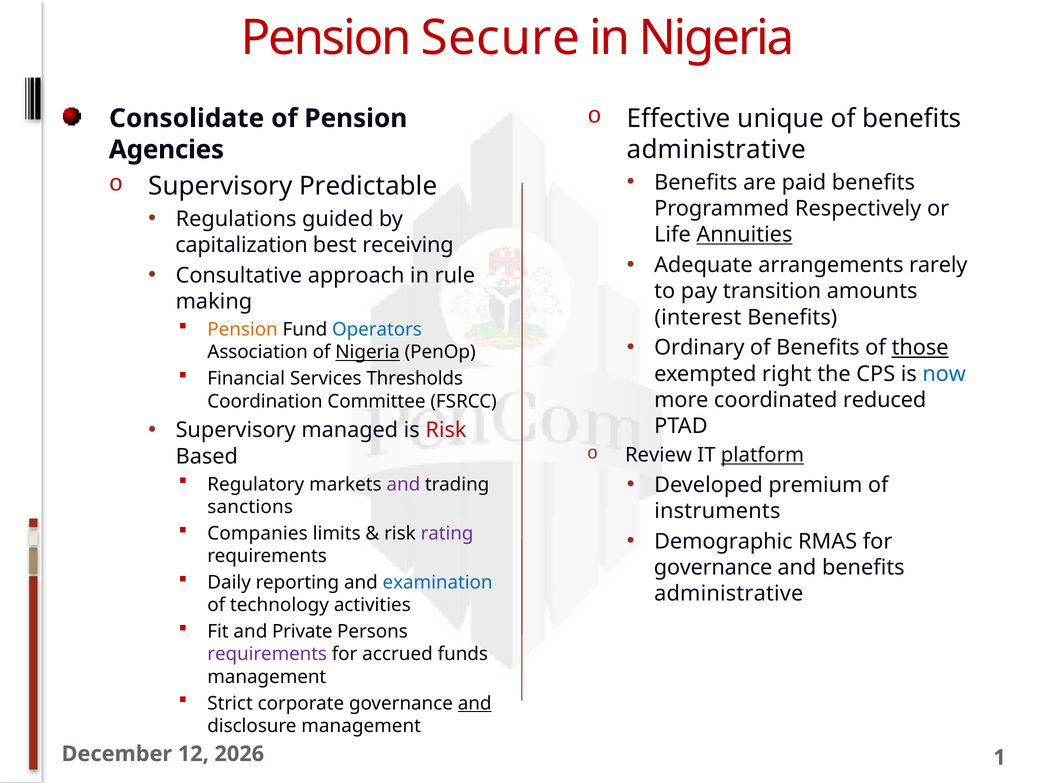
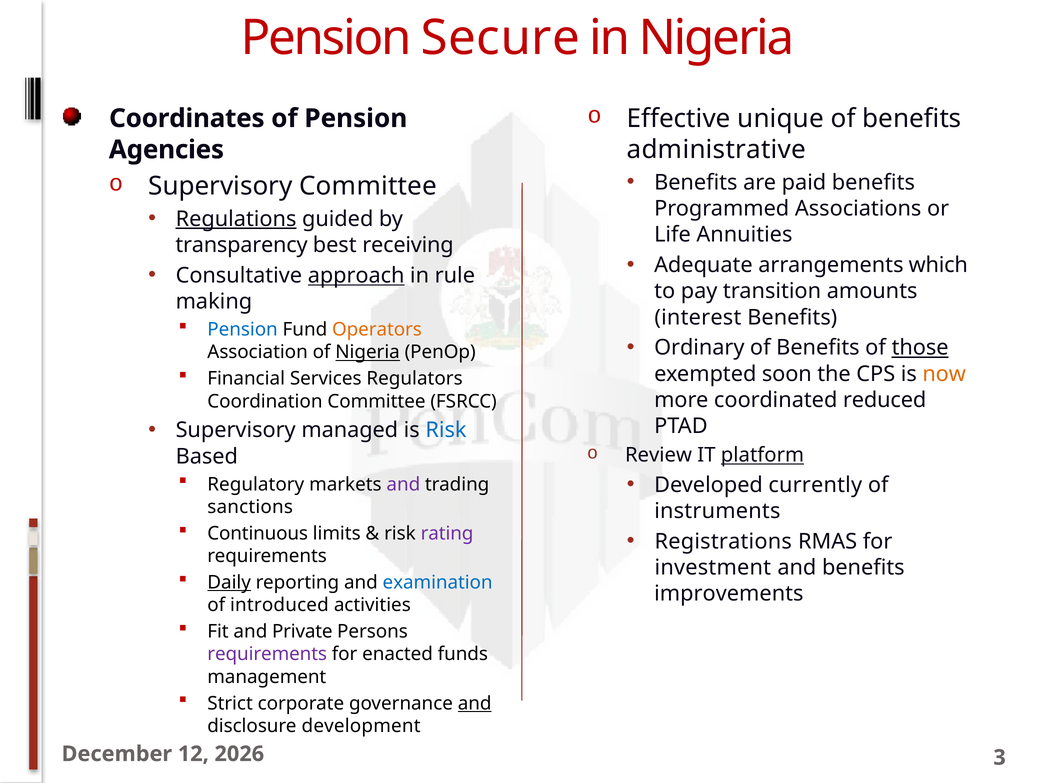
Consolidate: Consolidate -> Coordinates (187, 118)
Supervisory Predictable: Predictable -> Committee (368, 186)
Respectively: Respectively -> Associations (858, 209)
Regulations underline: none -> present (236, 219)
Annuities underline: present -> none (744, 235)
capitalization: capitalization -> transparency (242, 245)
rarely: rarely -> which (938, 265)
approach underline: none -> present (356, 276)
Pension colour: orange -> blue (243, 330)
Operators colour: blue -> orange (377, 330)
right: right -> soon (787, 374)
now colour: blue -> orange (944, 374)
Thresholds: Thresholds -> Regulators (415, 379)
Risk colour: red -> blue (446, 430)
premium: premium -> currently (815, 485)
Companies: Companies -> Continuous (258, 533)
Demographic: Demographic -> Registrations (723, 542)
governance: governance -> investment (713, 568)
Daily underline: none -> present (229, 582)
administrative: administrative -> improvements (729, 594)
technology: technology -> introduced (279, 605)
accrued: accrued -> enacted (398, 654)
disclosure management: management -> development (361, 726)
1: 1 -> 3 (1000, 758)
